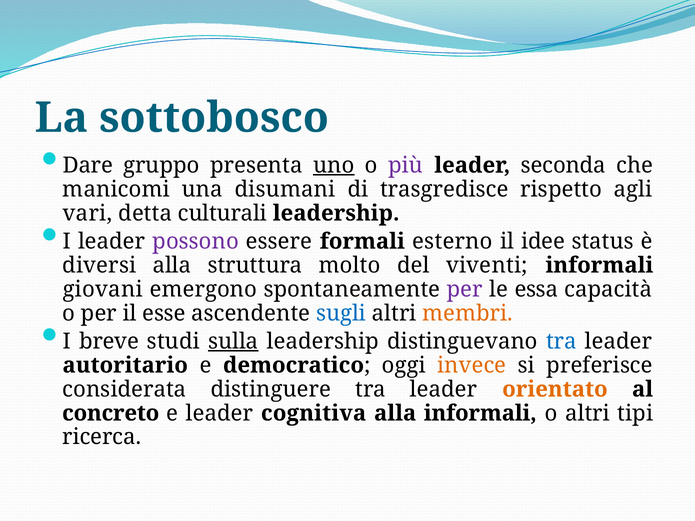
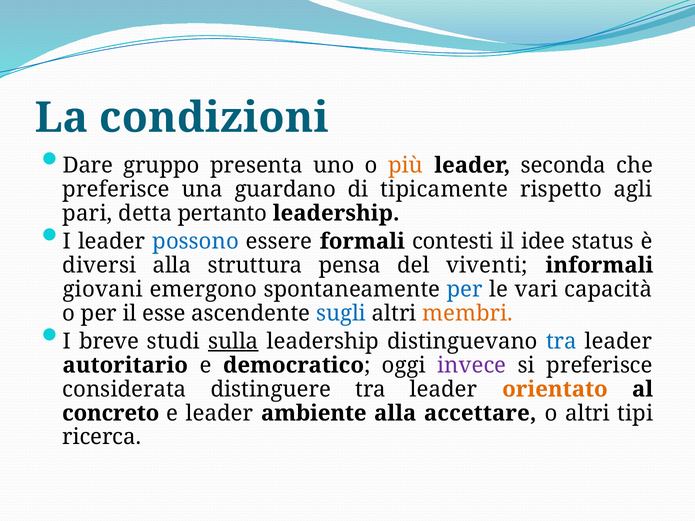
sottobosco: sottobosco -> condizioni (214, 118)
uno underline: present -> none (334, 165)
più colour: purple -> orange (406, 165)
manicomi: manicomi -> preferisce (116, 189)
disumani: disumani -> guardano (285, 189)
trasgredisce: trasgredisce -> tipicamente (444, 189)
vari: vari -> pari (87, 213)
culturali: culturali -> pertanto (222, 213)
possono colour: purple -> blue (196, 241)
esterno: esterno -> contesti (453, 241)
molto: molto -> pensa (350, 265)
per colour: purple -> blue (465, 289)
essa: essa -> vari (536, 289)
invece colour: orange -> purple (472, 365)
cognitiva: cognitiva -> ambiente (314, 413)
alla informali: informali -> accettare (480, 413)
